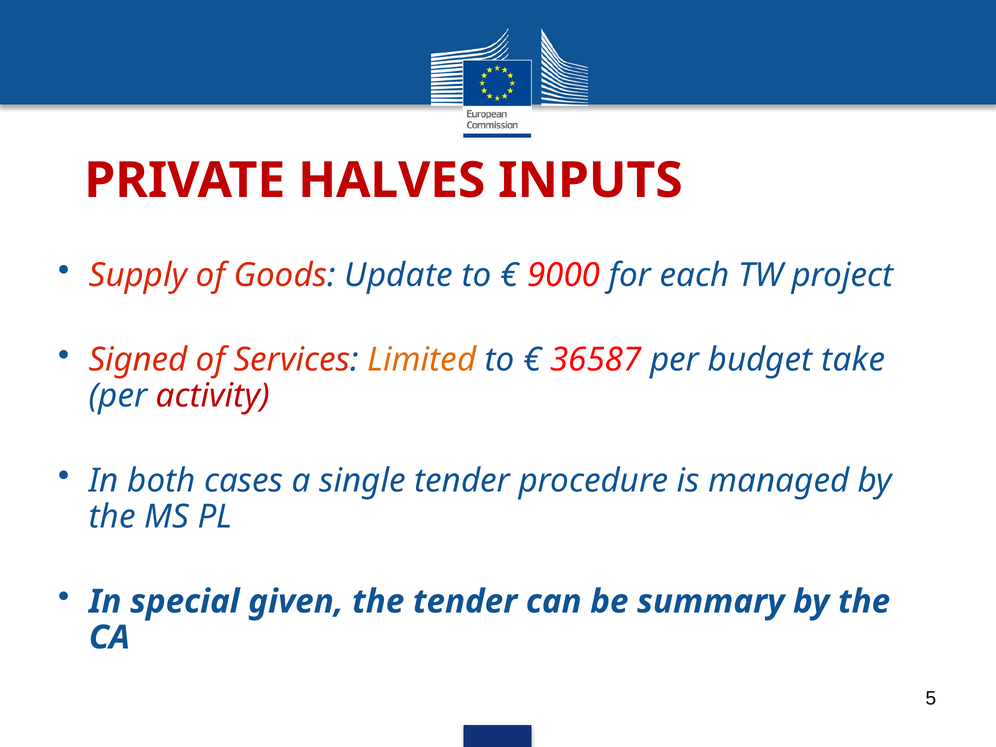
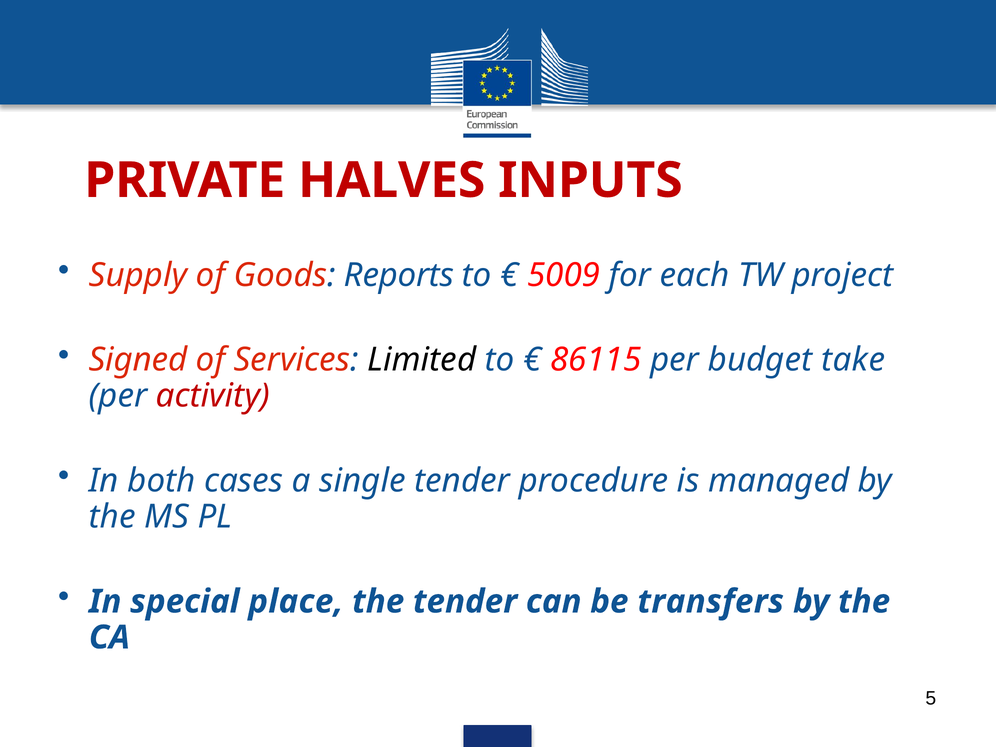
Update: Update -> Reports (399, 275)
9000: 9000 -> 5009 (564, 275)
Limited colour: orange -> black (422, 360)
36587: 36587 -> 86115 (596, 360)
given: given -> place (296, 602)
summary: summary -> transfers (711, 602)
